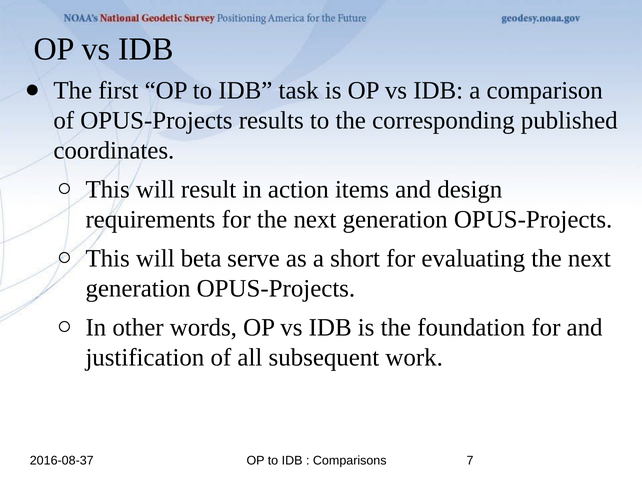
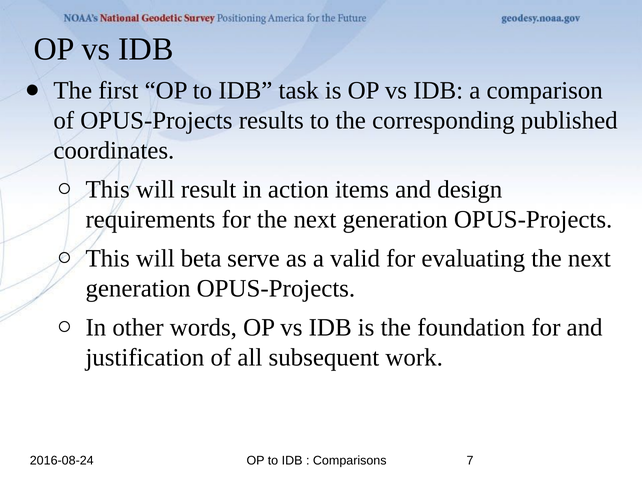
short: short -> valid (355, 258)
2016-08-37: 2016-08-37 -> 2016-08-24 (62, 460)
